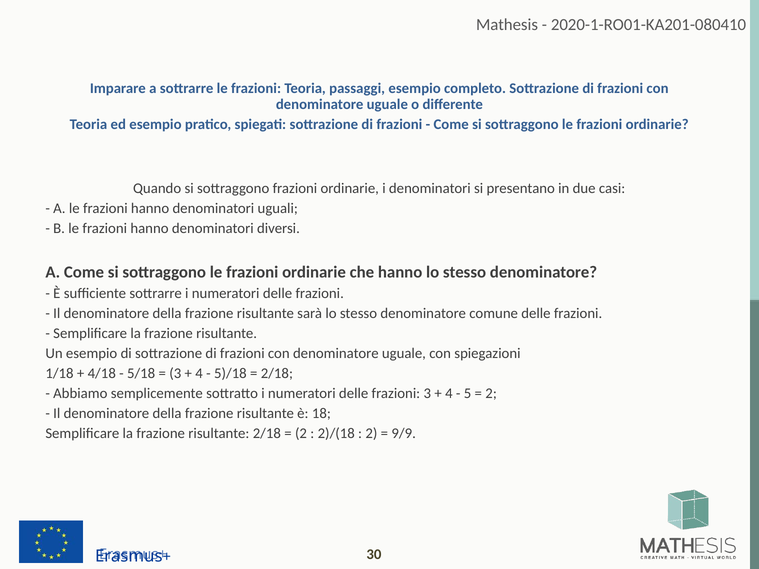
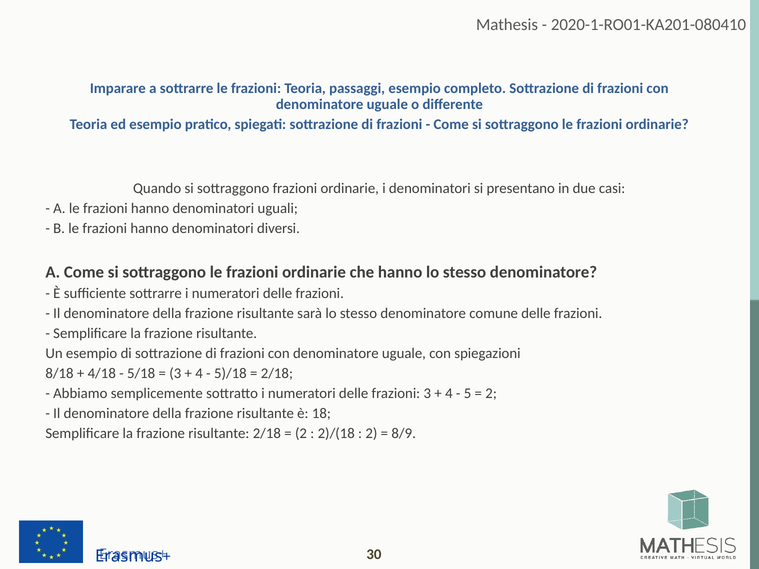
1/18: 1/18 -> 8/18 (59, 374)
9/9: 9/9 -> 8/9 (404, 434)
